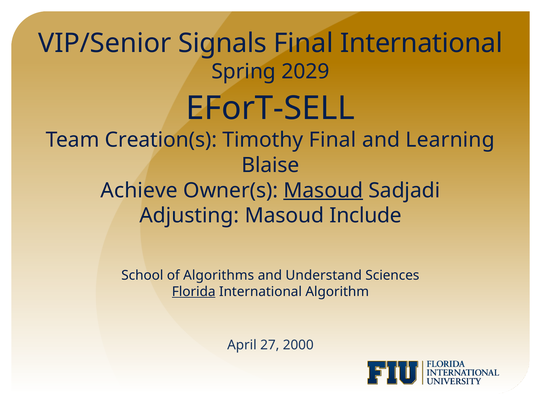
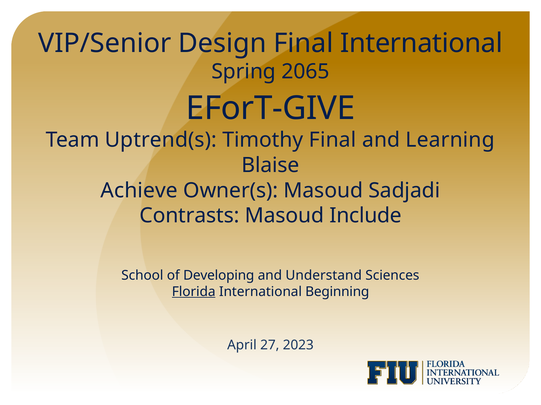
Signals: Signals -> Design (222, 43)
2029: 2029 -> 2065 (305, 72)
EForT-SELL: EForT-SELL -> EForT-GIVE (271, 109)
Creation(s: Creation(s -> Uptrend(s (161, 140)
Masoud underline: present -> none (323, 191)
Adjusting: Adjusting -> Contrasts (189, 216)
Algorithms: Algorithms -> Developing (219, 276)
Algorithm: Algorithm -> Beginning (337, 292)
2000: 2000 -> 2023 (298, 346)
